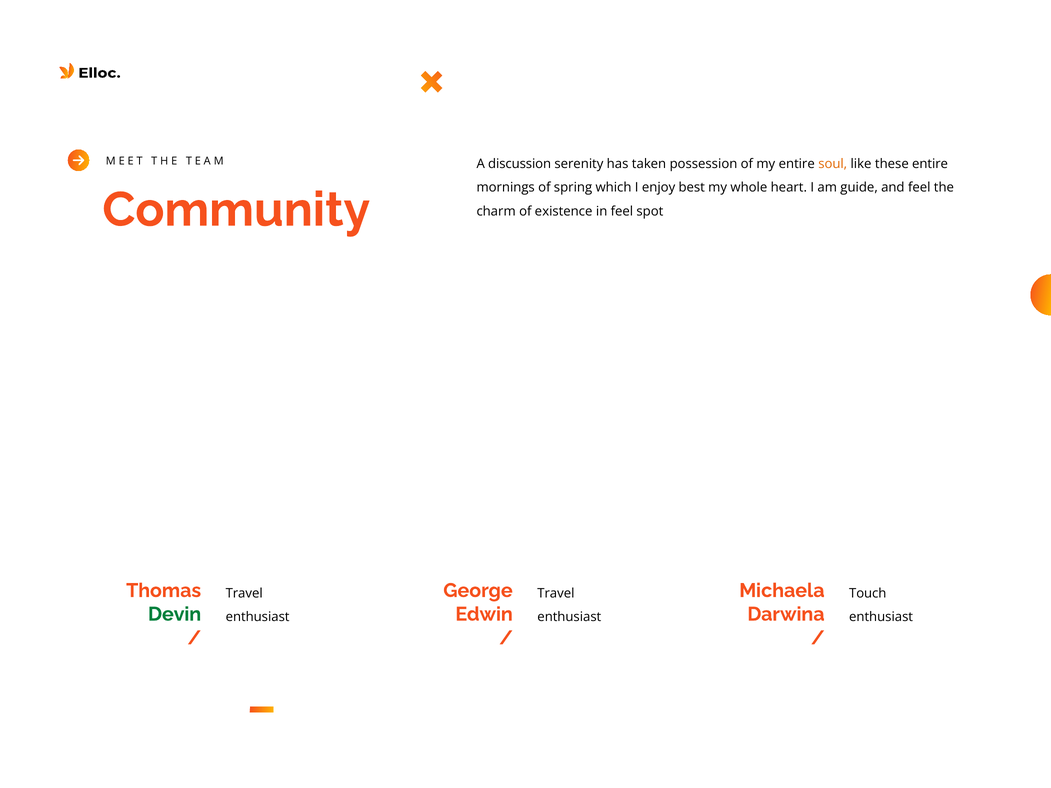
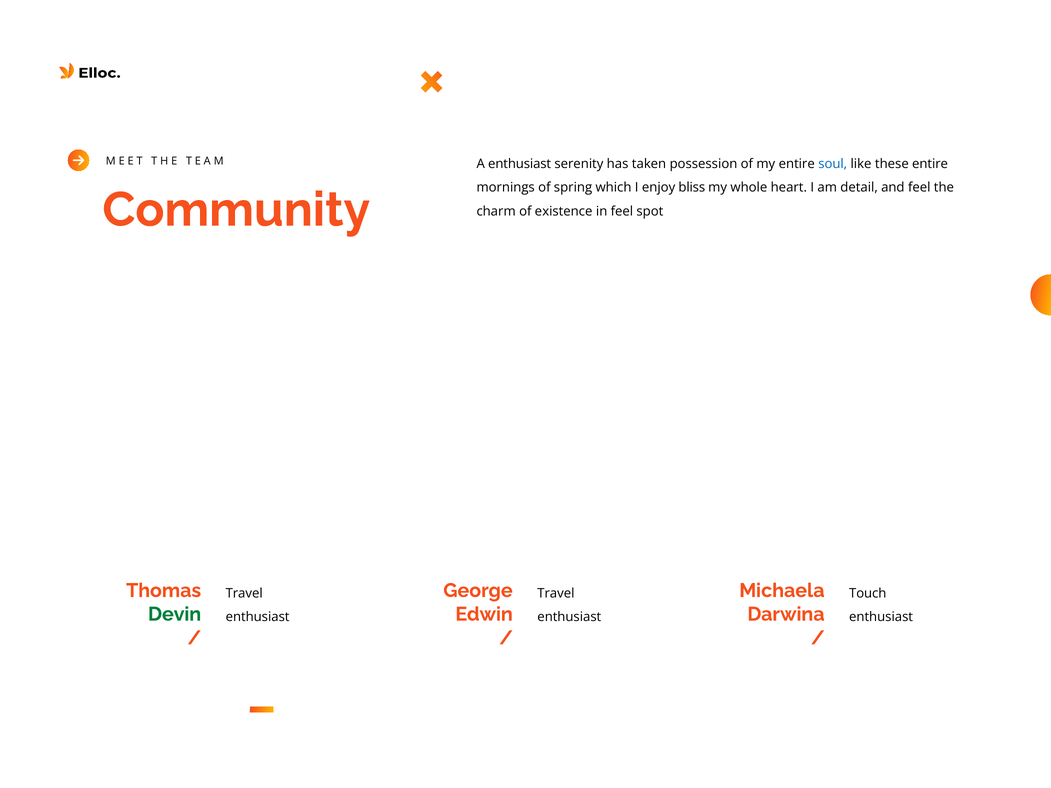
A discussion: discussion -> enthusiast (520, 164)
soul colour: orange -> blue (833, 164)
best: best -> bliss (692, 188)
guide: guide -> detail (859, 188)
